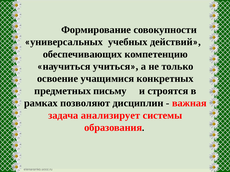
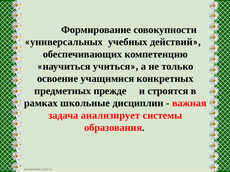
письму: письму -> прежде (110, 91)
позволяют: позволяют -> школьные (85, 103)
